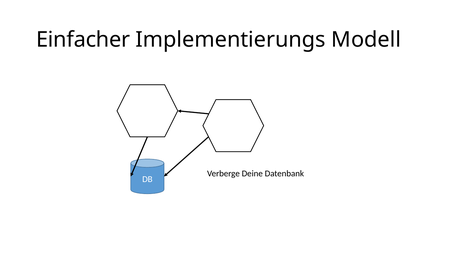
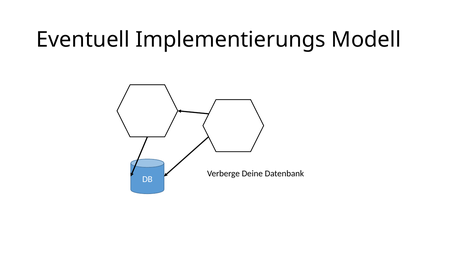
Einfacher: Einfacher -> Eventuell (83, 40)
